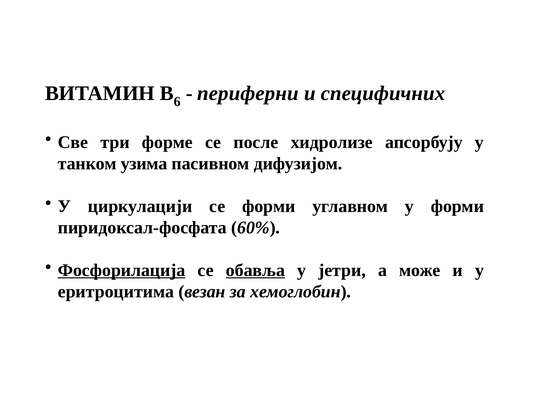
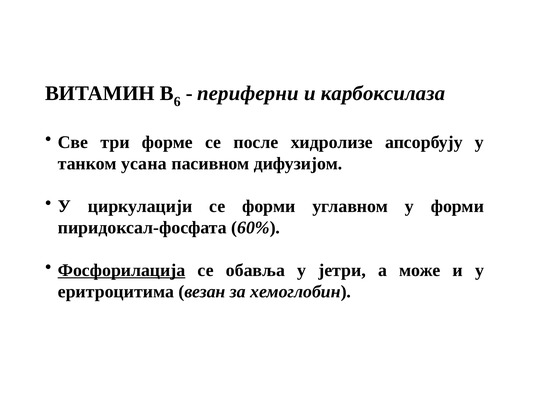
специфичних: специфичних -> карбоксилаза (383, 94)
узима: узима -> усана (144, 164)
обавља underline: present -> none (255, 271)
